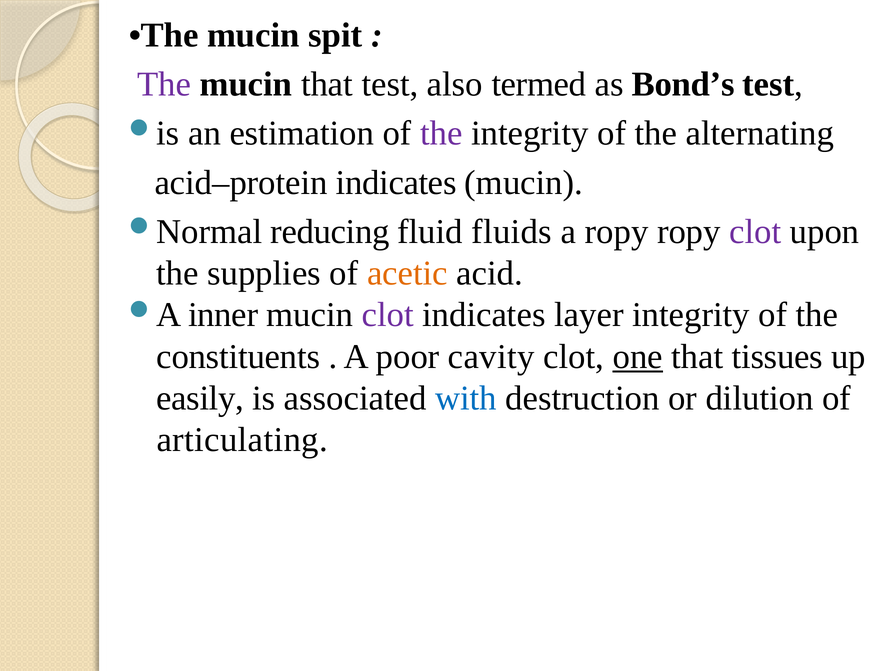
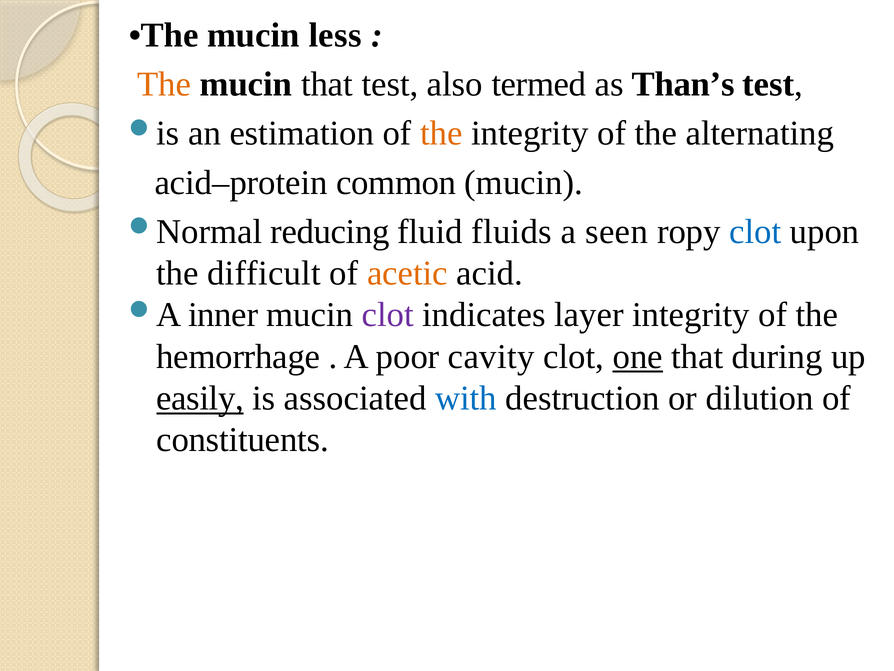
spit: spit -> less (335, 35)
The colour: purple -> orange (164, 84)
Bond’s: Bond’s -> Than’s (683, 84)
the colour: purple -> orange (441, 133)
acid–protein indicates: indicates -> common (396, 182)
a ropy: ropy -> seen (617, 231)
clot colour: purple -> blue (755, 231)
supplies: supplies -> difficult (264, 273)
constituents: constituents -> hemorrhage (238, 356)
tissues: tissues -> during (777, 356)
easily underline: none -> present (200, 398)
articulating: articulating -> constituents (243, 440)
